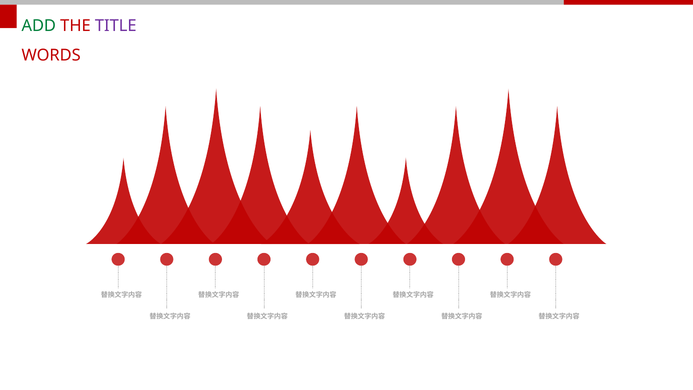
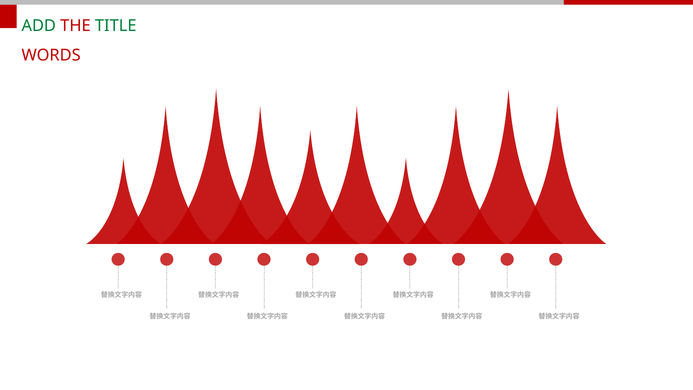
TITLE colour: purple -> green (116, 26)
